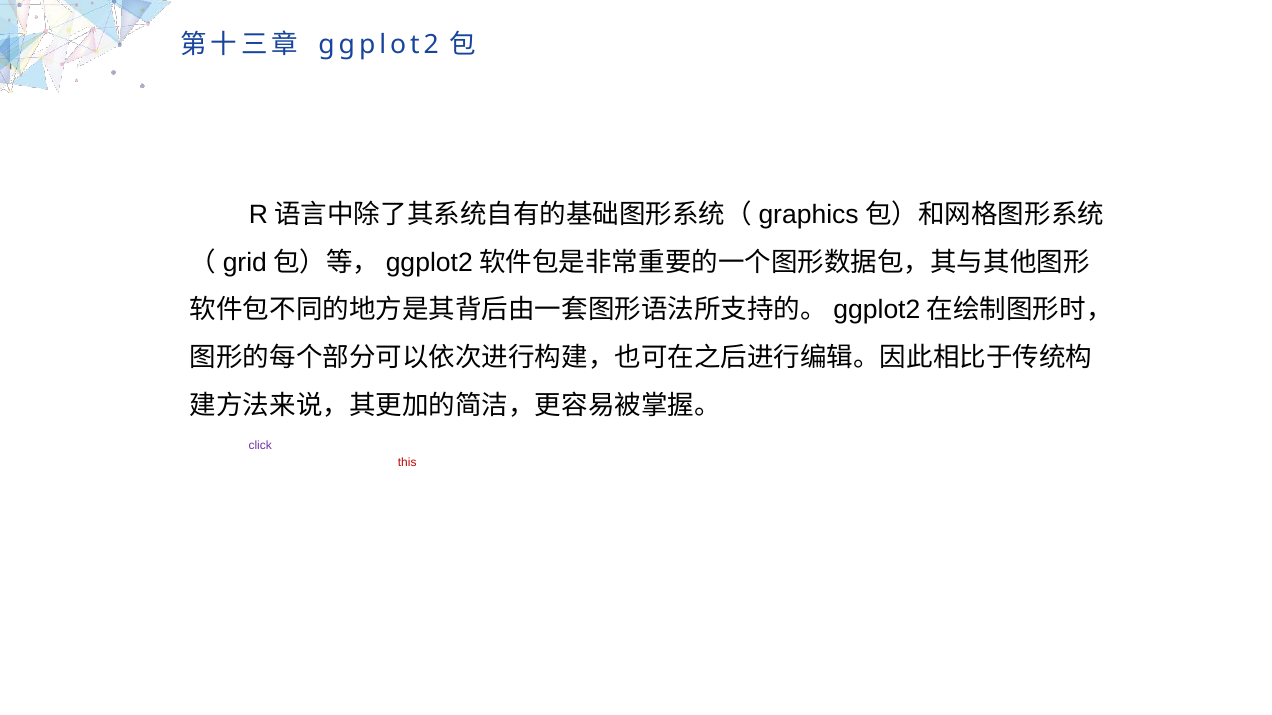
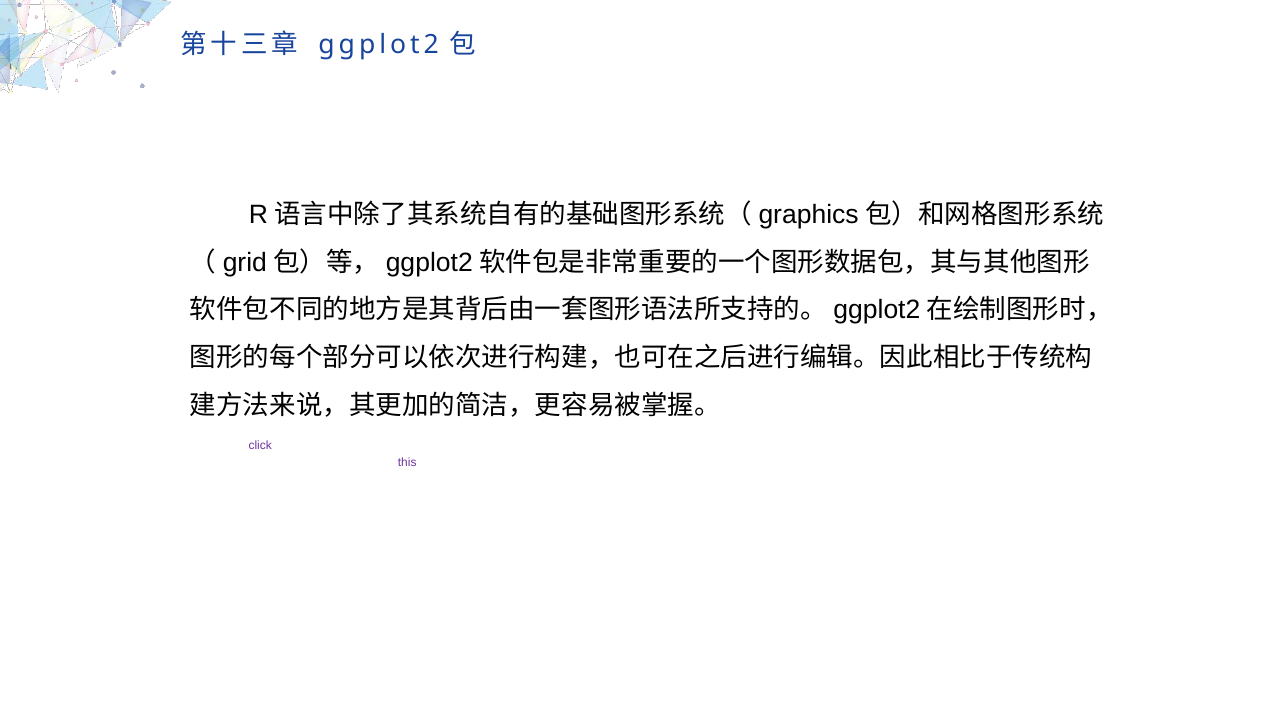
this colour: red -> purple (407, 463)
